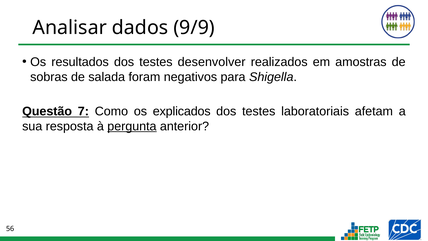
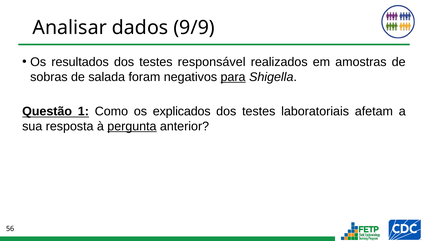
desenvolver: desenvolver -> responsável (212, 62)
para underline: none -> present (233, 77)
7: 7 -> 1 (83, 111)
